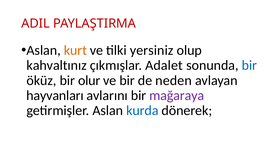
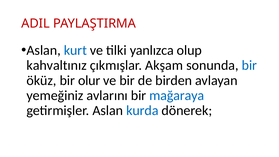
kurt colour: orange -> blue (75, 50)
yersiniz: yersiniz -> yanlızca (152, 50)
Adalet: Adalet -> Akşam (164, 65)
neden: neden -> birden (174, 80)
hayvanları: hayvanları -> yemeğiniz (55, 95)
mağaraya colour: purple -> blue (177, 95)
